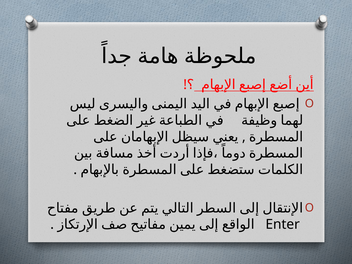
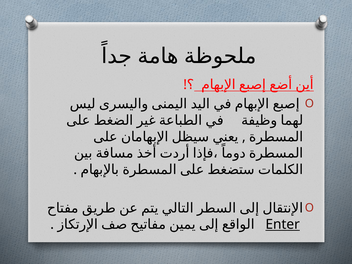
Enter underline: none -> present (283, 224)
